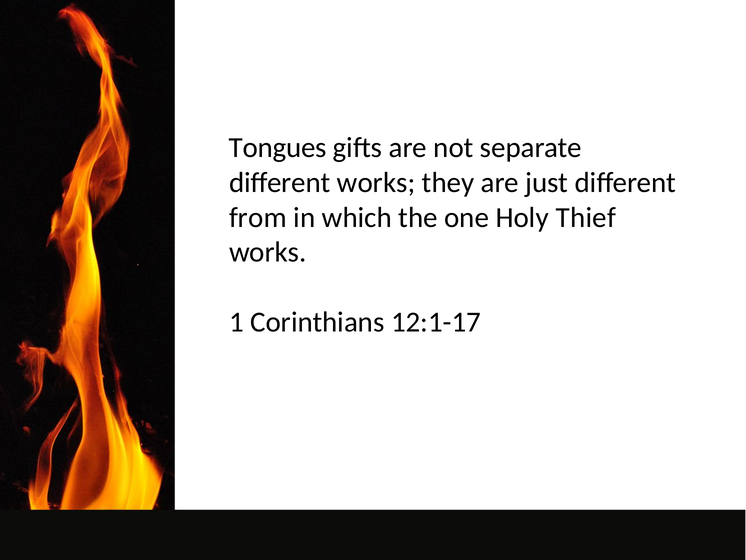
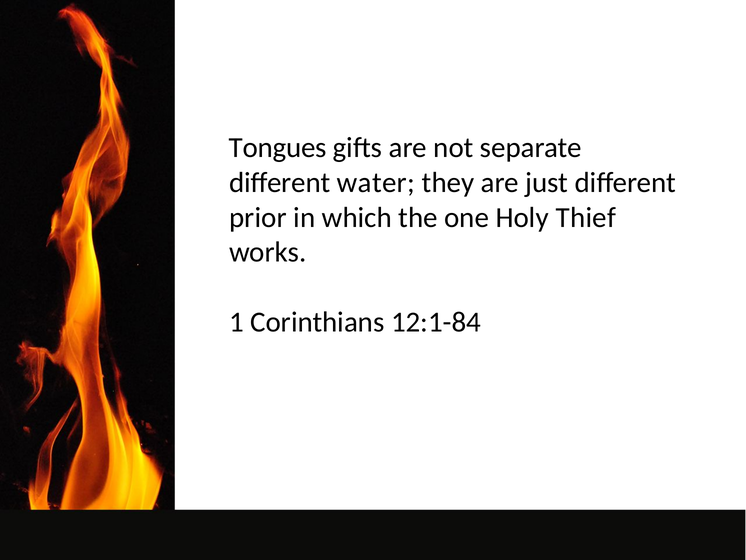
different works: works -> water (376, 182)
from: from -> prior (258, 217)
12:1-17: 12:1-17 -> 12:1-84 (436, 322)
